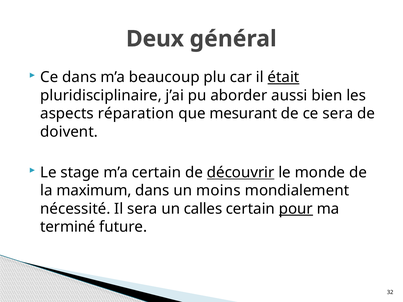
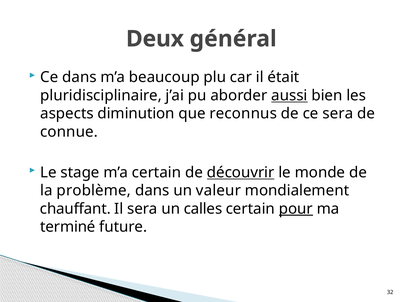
était underline: present -> none (284, 77)
aussi underline: none -> present (289, 96)
réparation: réparation -> diminution (136, 114)
mesurant: mesurant -> reconnus (243, 114)
doivent: doivent -> connue (69, 132)
maximum: maximum -> problème (94, 191)
moins: moins -> valeur (218, 191)
nécessité: nécessité -> chauffant (75, 209)
